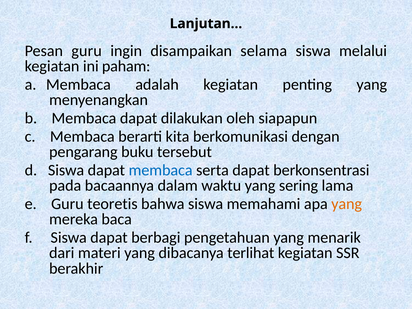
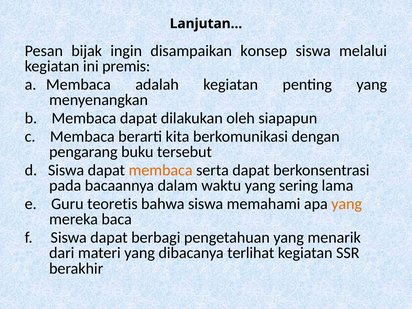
Pesan guru: guru -> bijak (87, 51)
selama: selama -> konsep (264, 51)
paham: paham -> premis (126, 66)
membaca colour: blue -> orange (161, 170)
